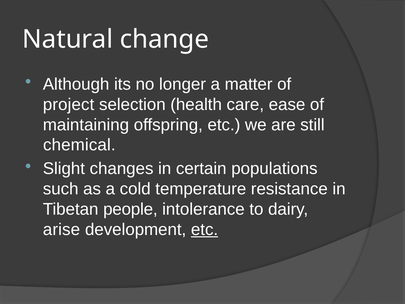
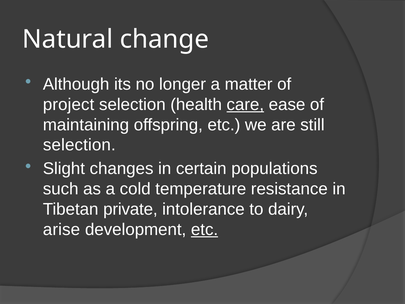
care underline: none -> present (245, 104)
chemical: chemical -> selection (79, 145)
people: people -> private (130, 209)
